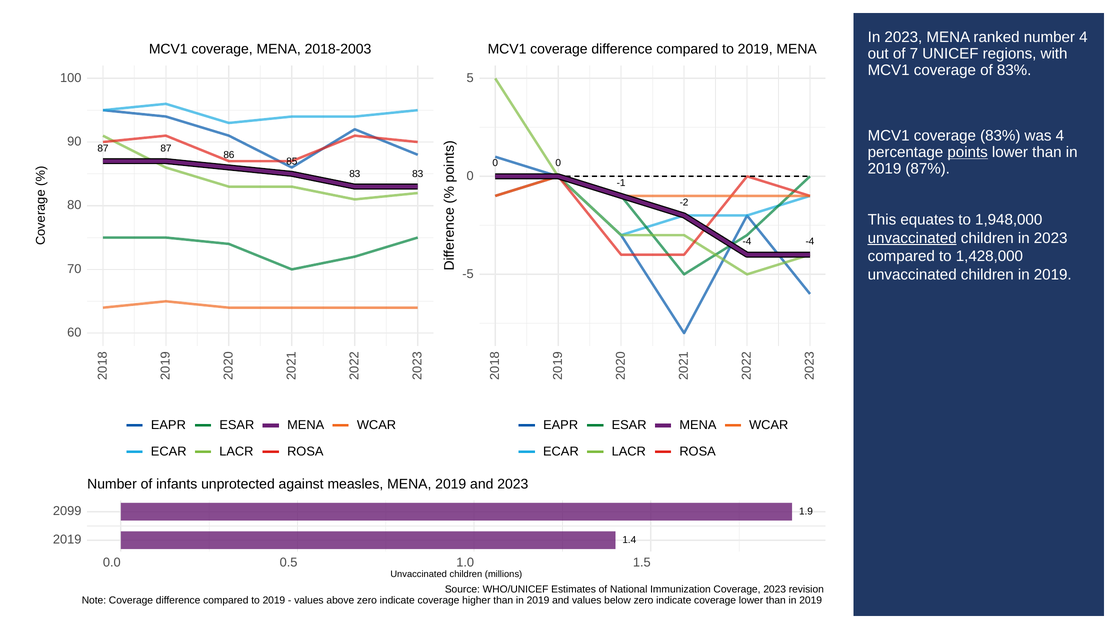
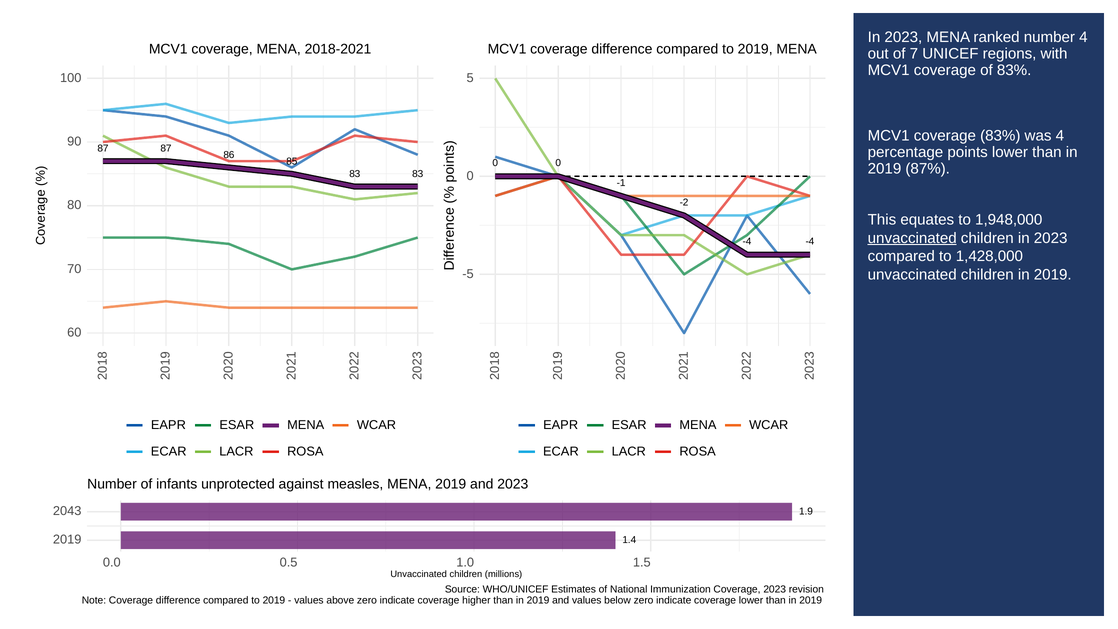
2018-2003: 2018-2003 -> 2018-2021 (338, 49)
points underline: present -> none (968, 152)
2099: 2099 -> 2043 (67, 511)
